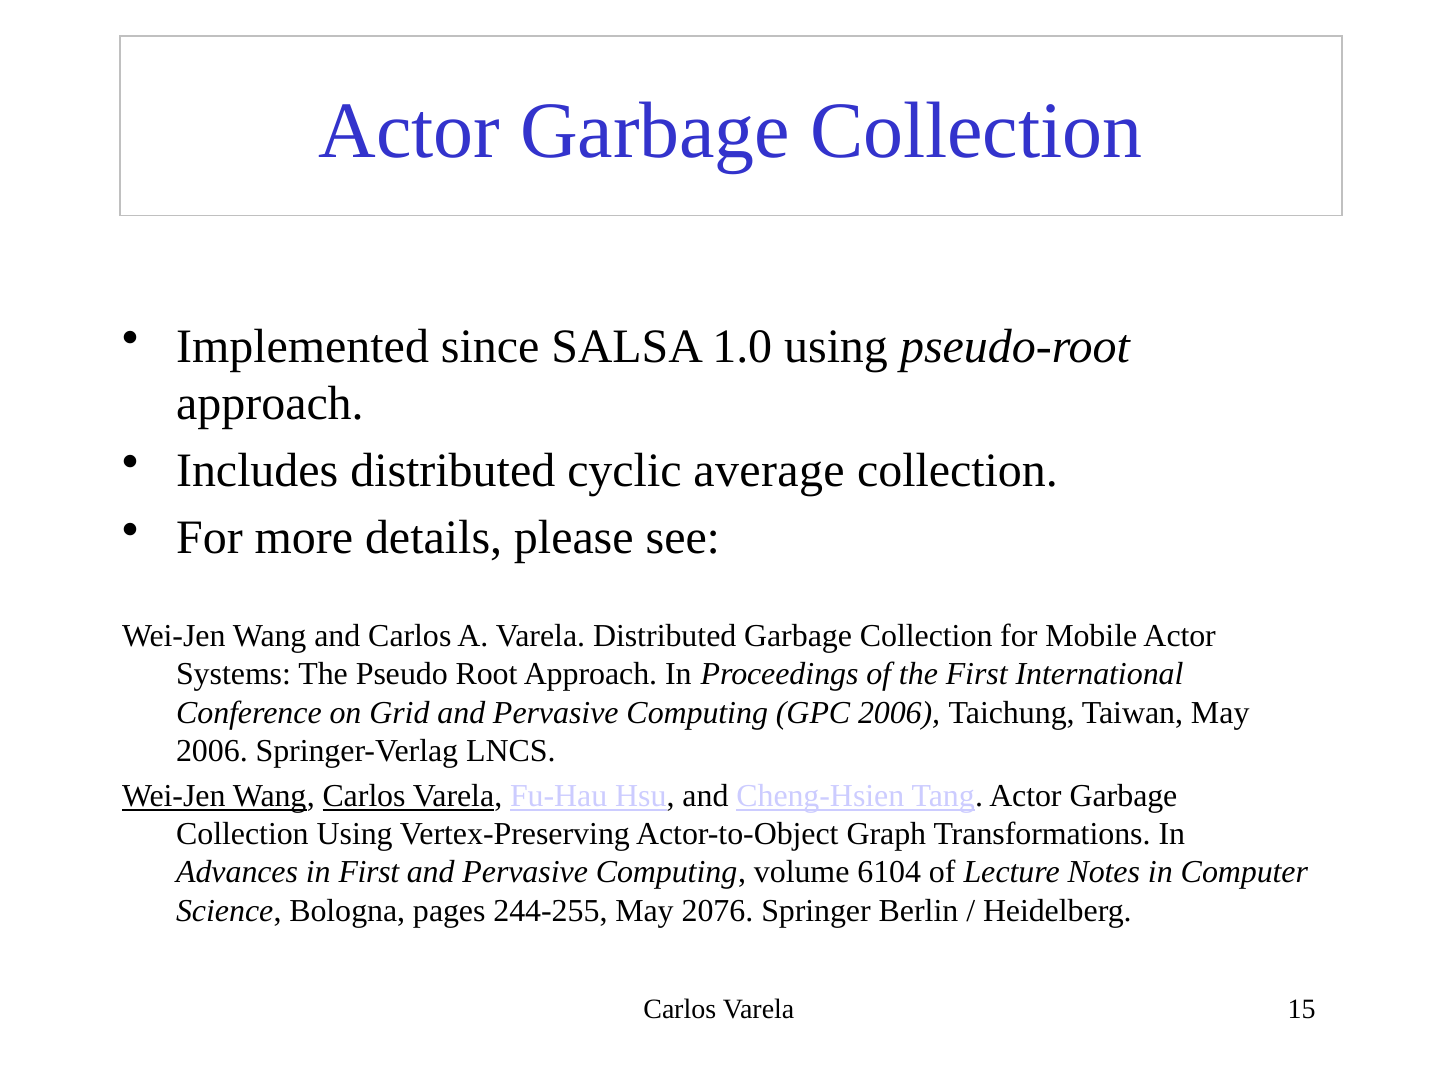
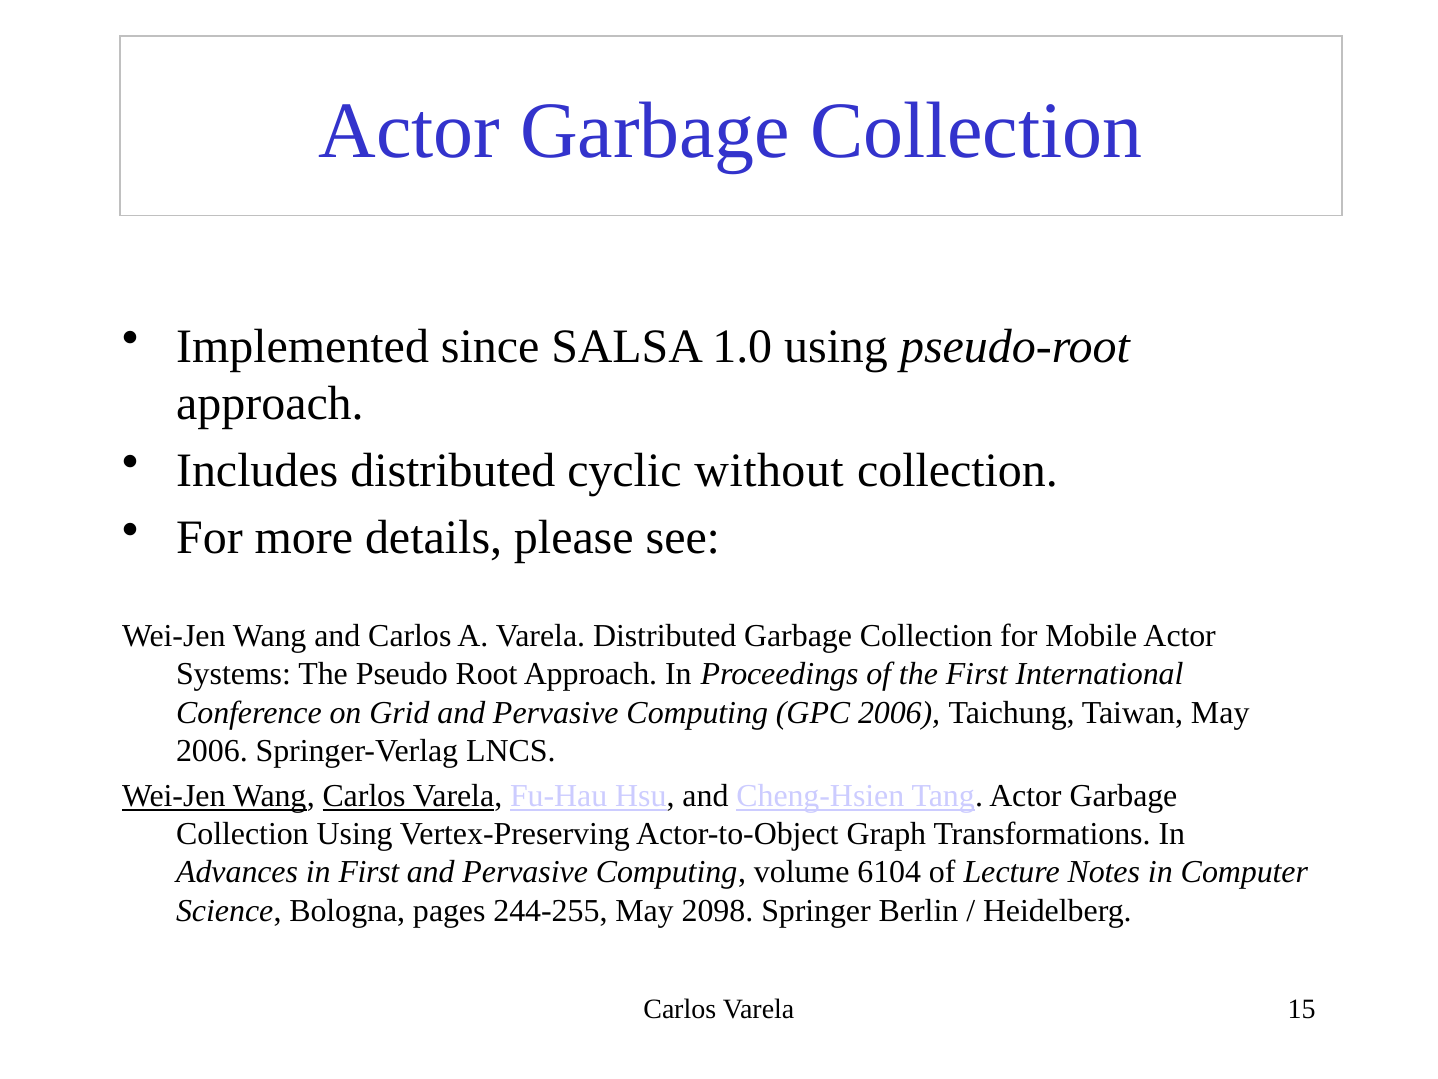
average: average -> without (769, 471)
2076: 2076 -> 2098 (717, 910)
